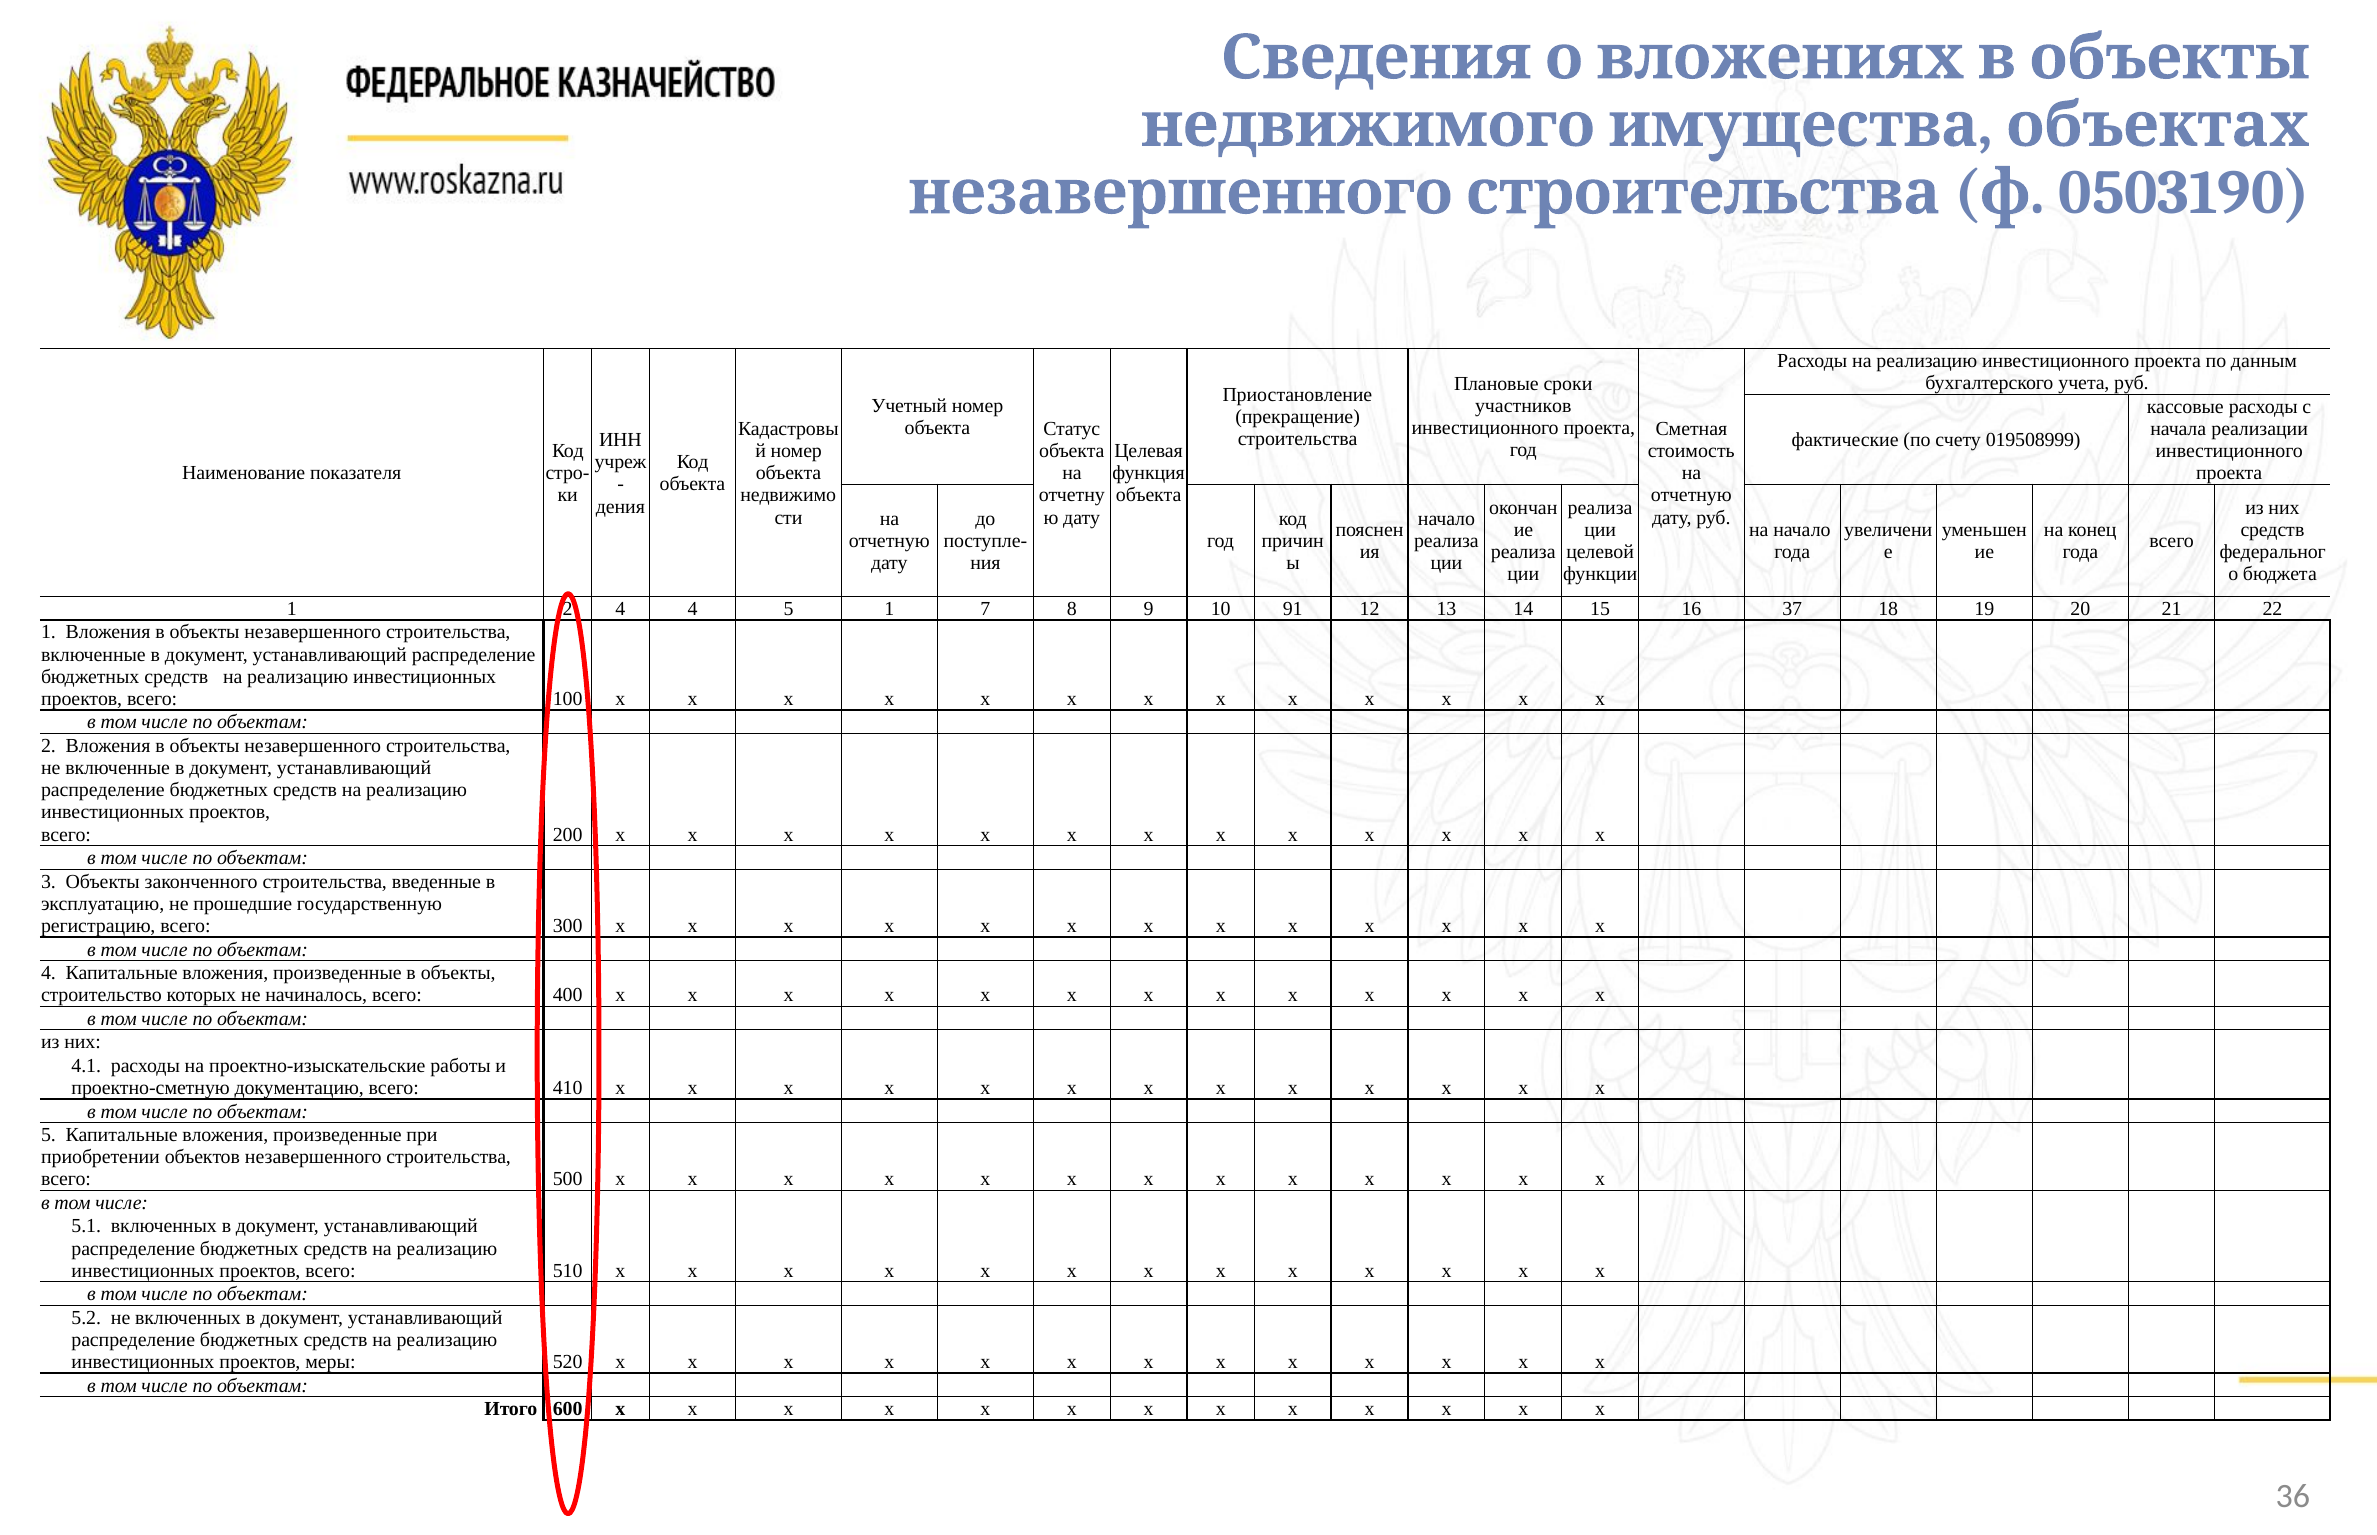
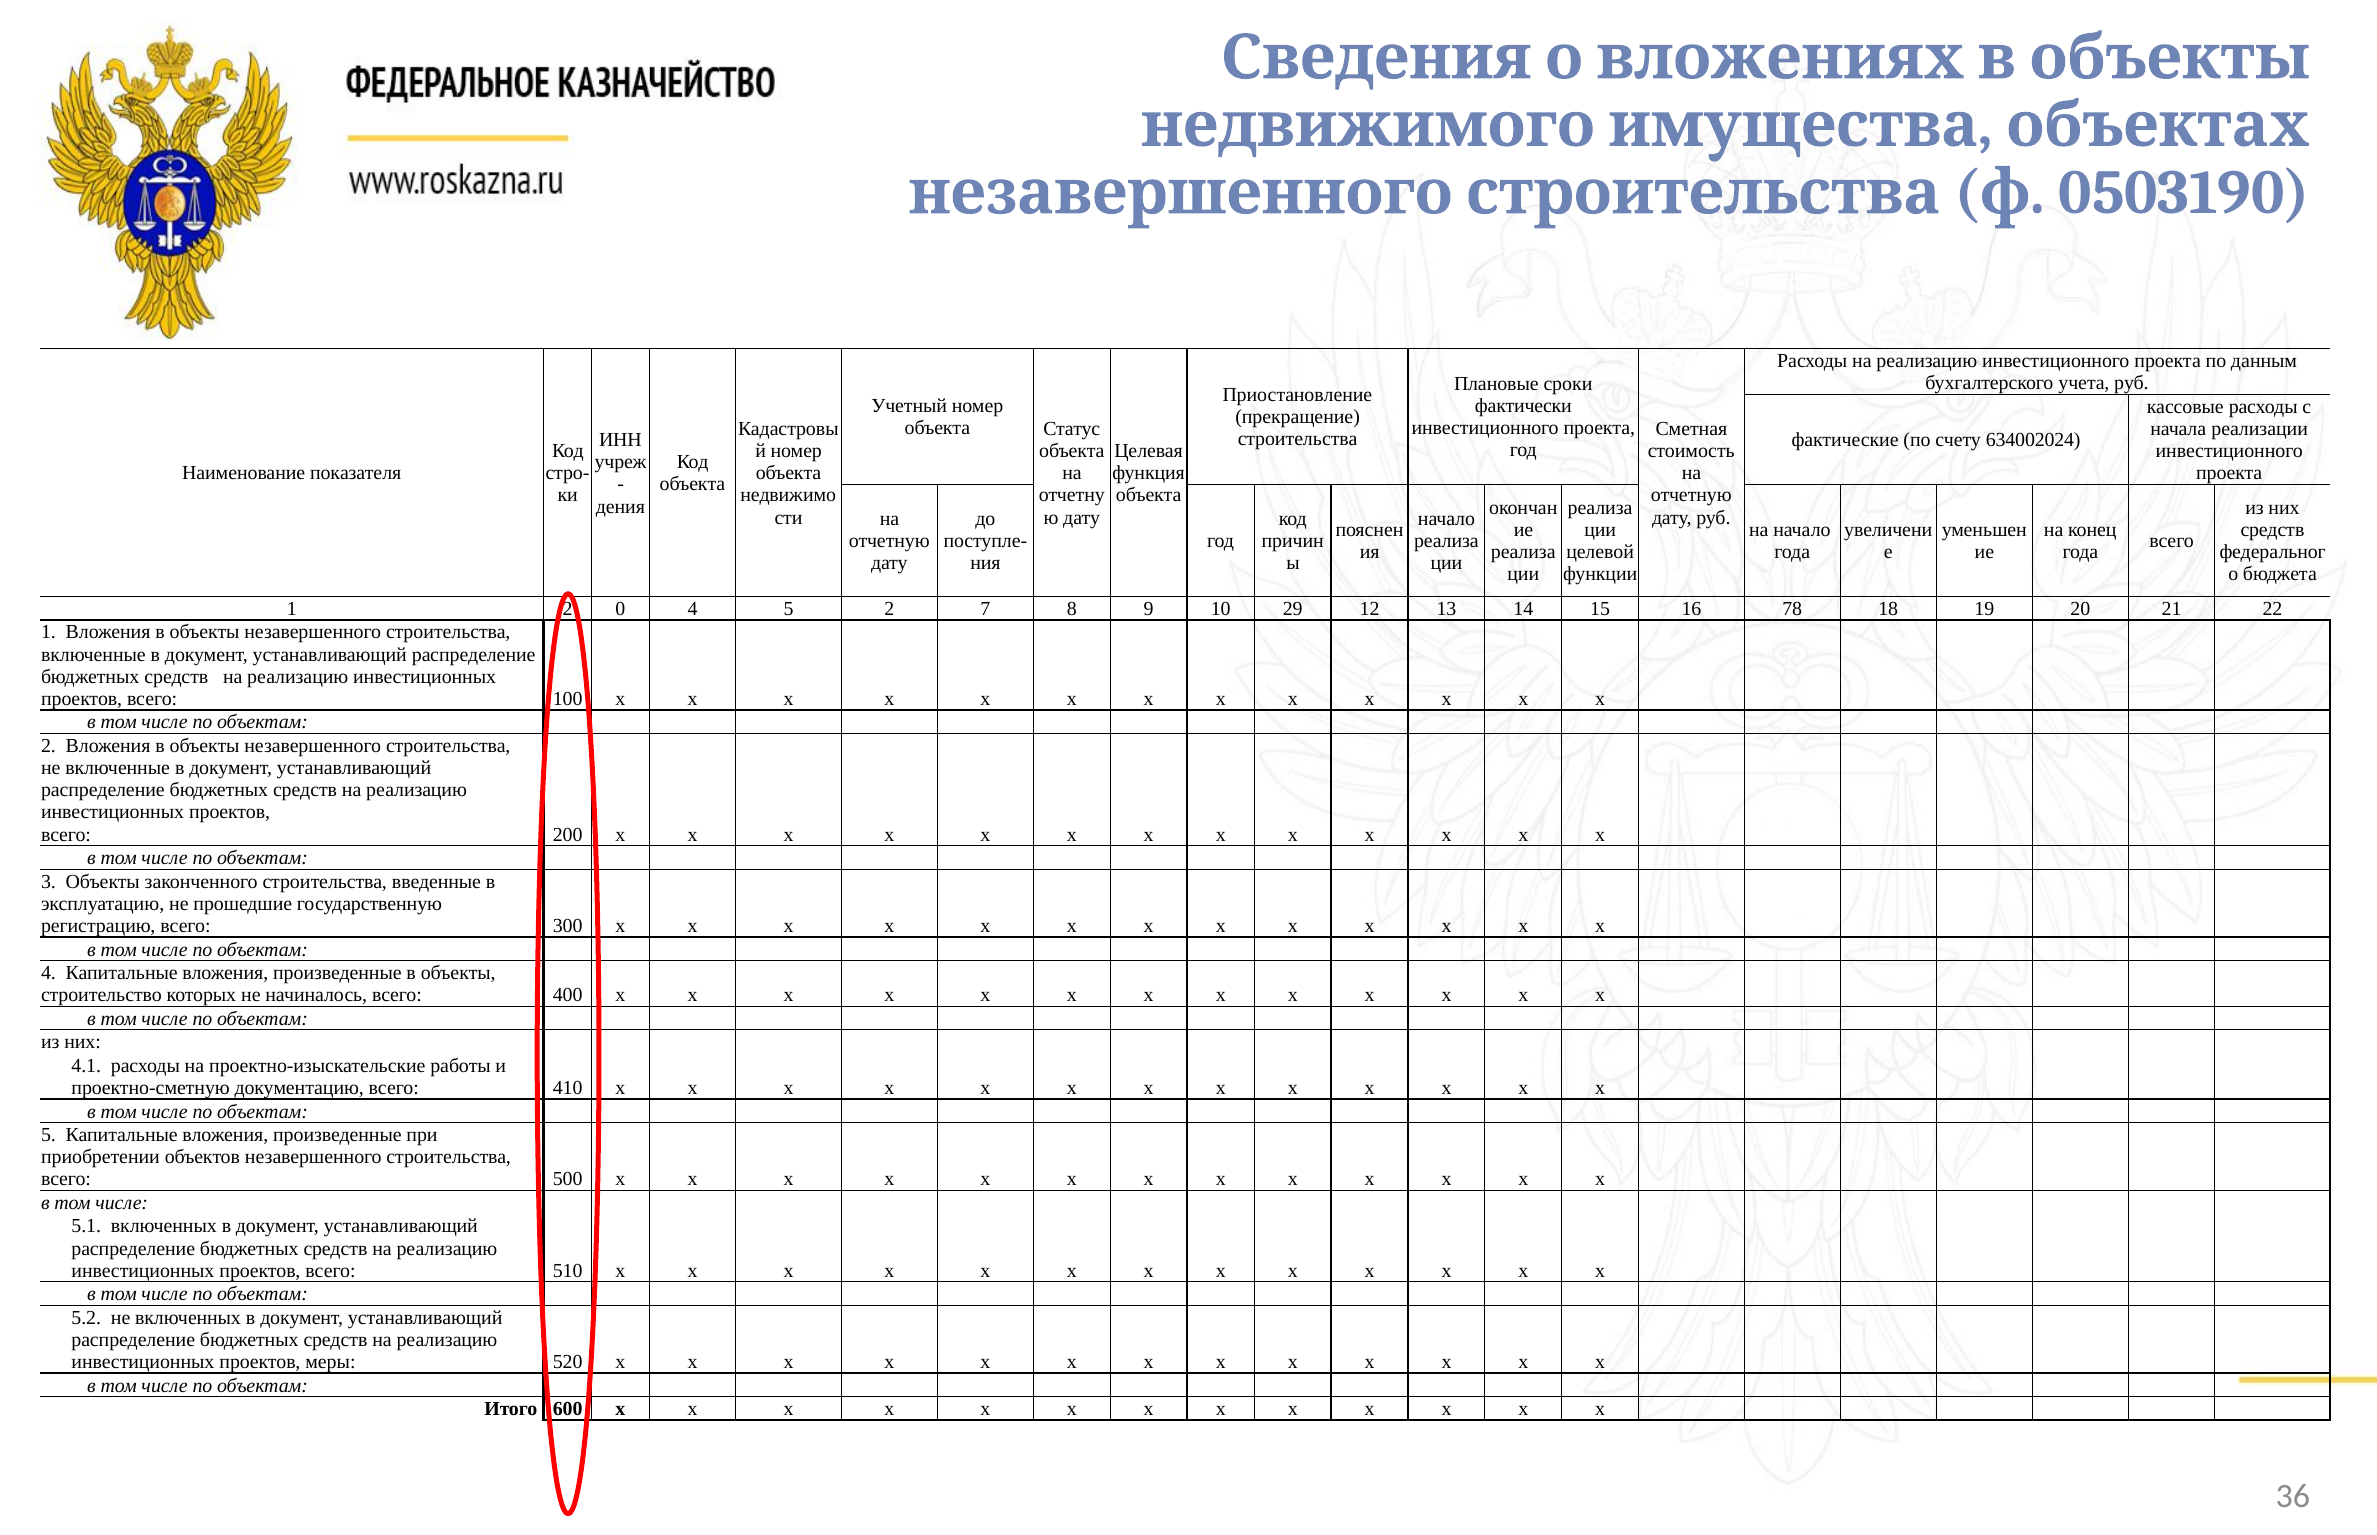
участников: участников -> фактически (1523, 406)
019508999: 019508999 -> 634002024 (2033, 440)
2 4: 4 -> 0 (620, 609)
5 1: 1 -> 2 (889, 609)
91: 91 -> 29 (1293, 609)
37: 37 -> 78 (1792, 609)
